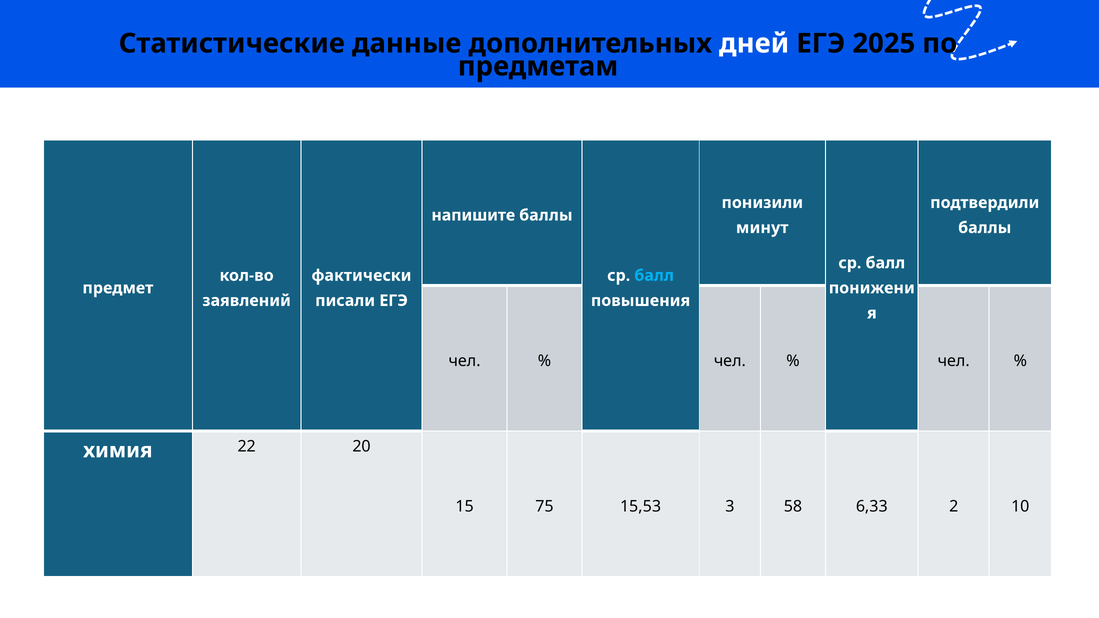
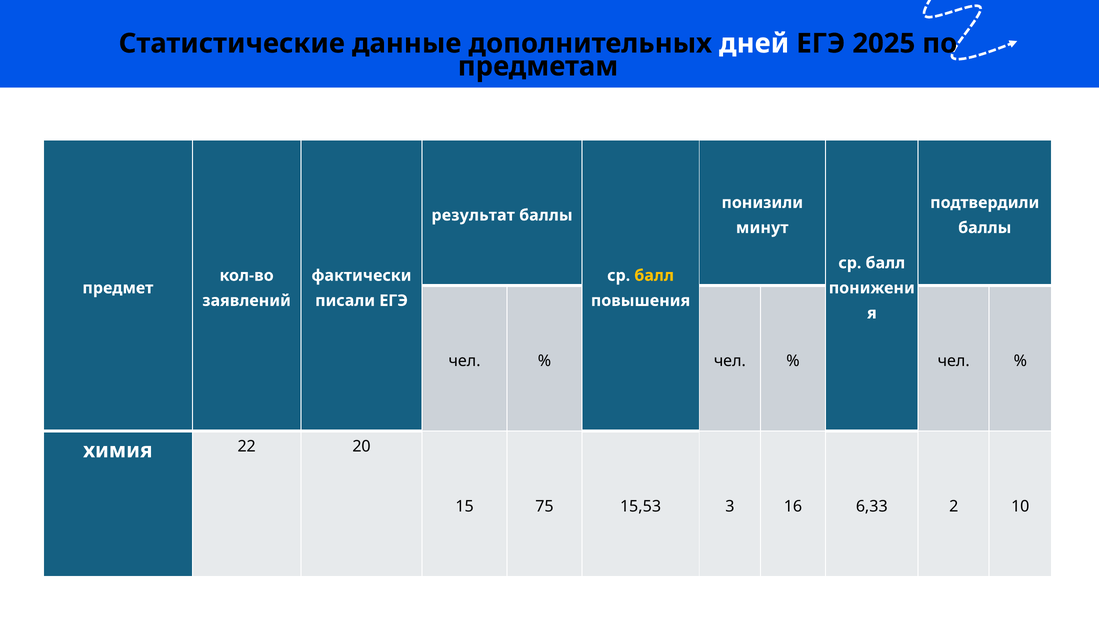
напишите: напишите -> результат (473, 215)
балл colour: light blue -> yellow (654, 276)
58: 58 -> 16 (793, 507)
